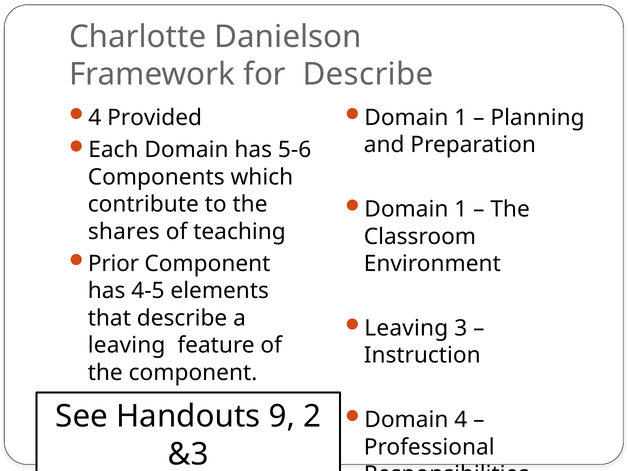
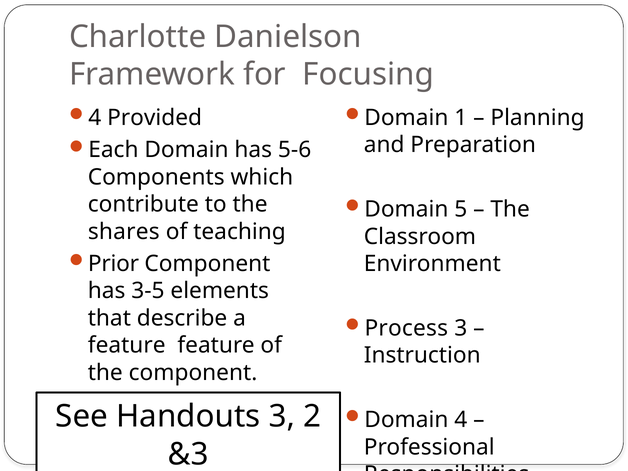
for Describe: Describe -> Focusing (368, 74)
1: 1 -> 5 (461, 209)
4-5: 4-5 -> 3-5 (148, 291)
Leaving: Leaving -> Process (406, 328)
leaving: leaving -> feature (127, 345)
Handouts 9: 9 -> 3 (282, 417)
